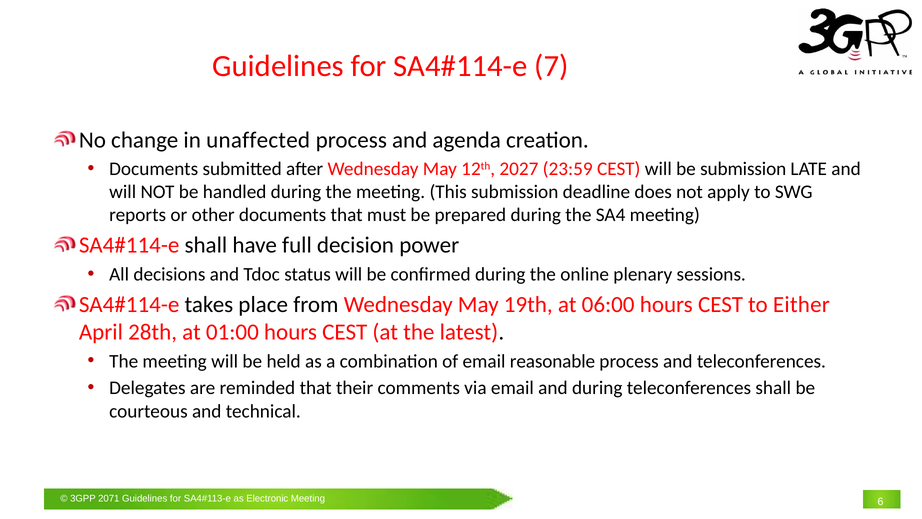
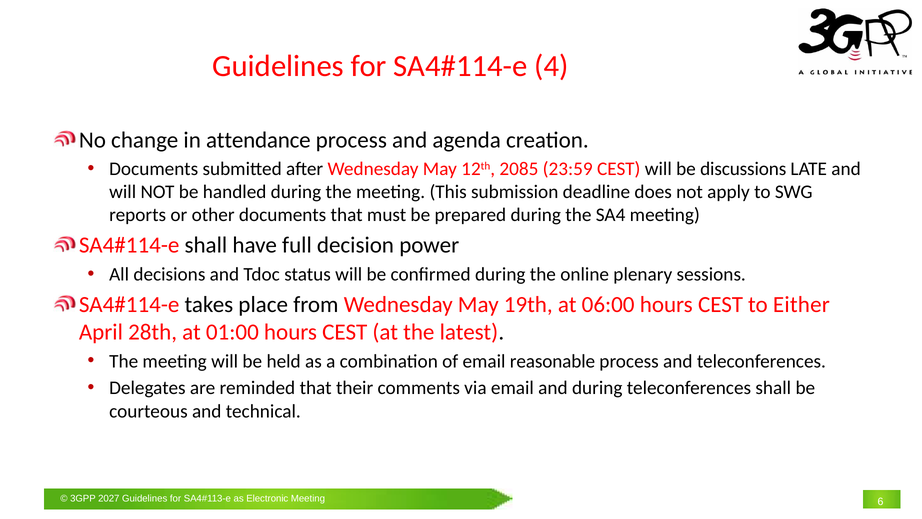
7: 7 -> 4 (552, 66)
unaffected: unaffected -> attendance (258, 140)
2027: 2027 -> 2085 (519, 169)
be submission: submission -> discussions (743, 169)
2071: 2071 -> 2027 (109, 498)
